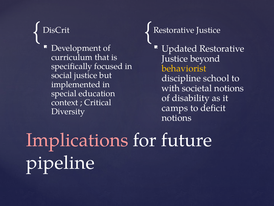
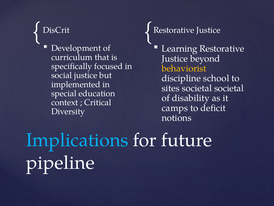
Updated: Updated -> Learning (179, 49)
with: with -> sites (171, 88)
societal notions: notions -> societal (229, 88)
Implications colour: pink -> light blue (77, 140)
